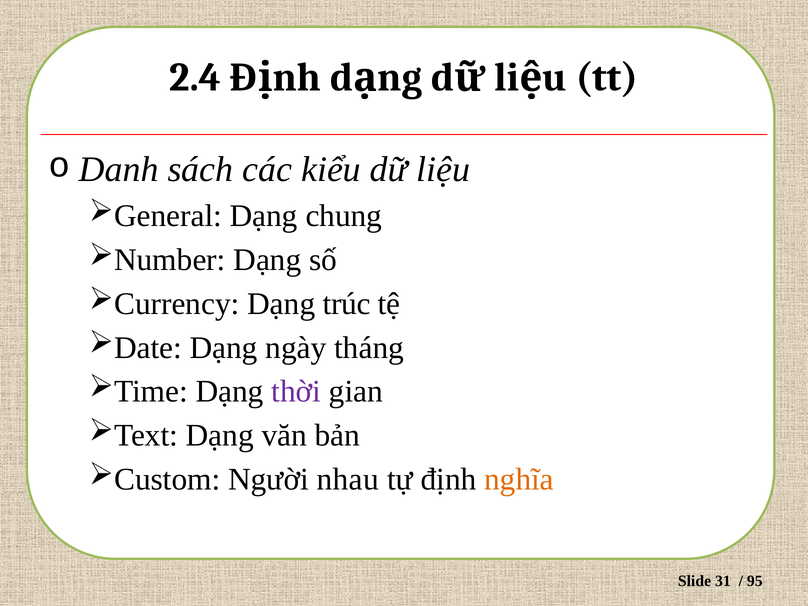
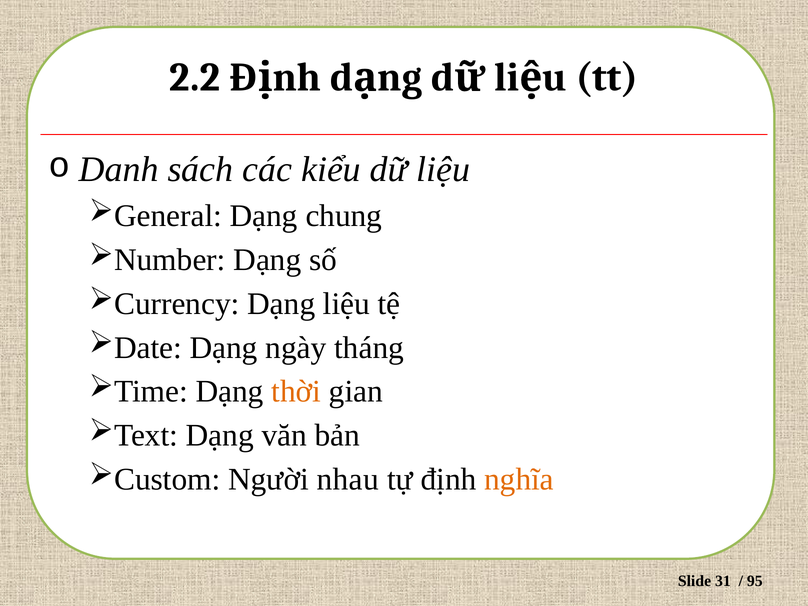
2.4: 2.4 -> 2.2 (195, 78)
Dạng trúc: trúc -> liệu (346, 304)
thời colour: purple -> orange (296, 392)
